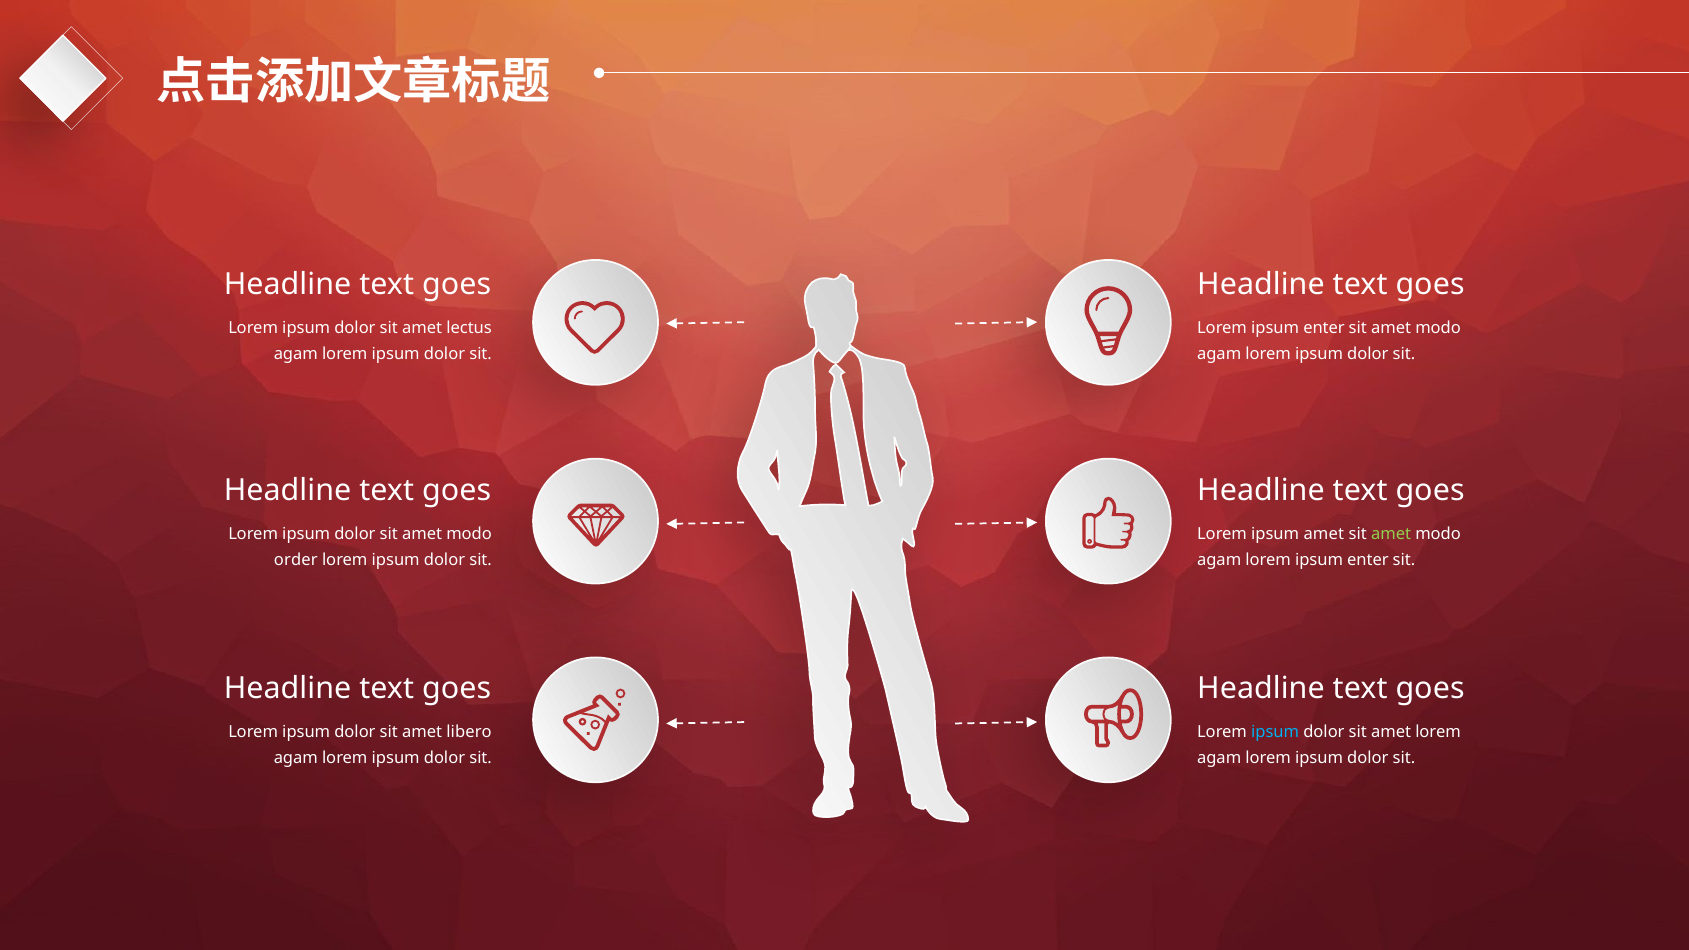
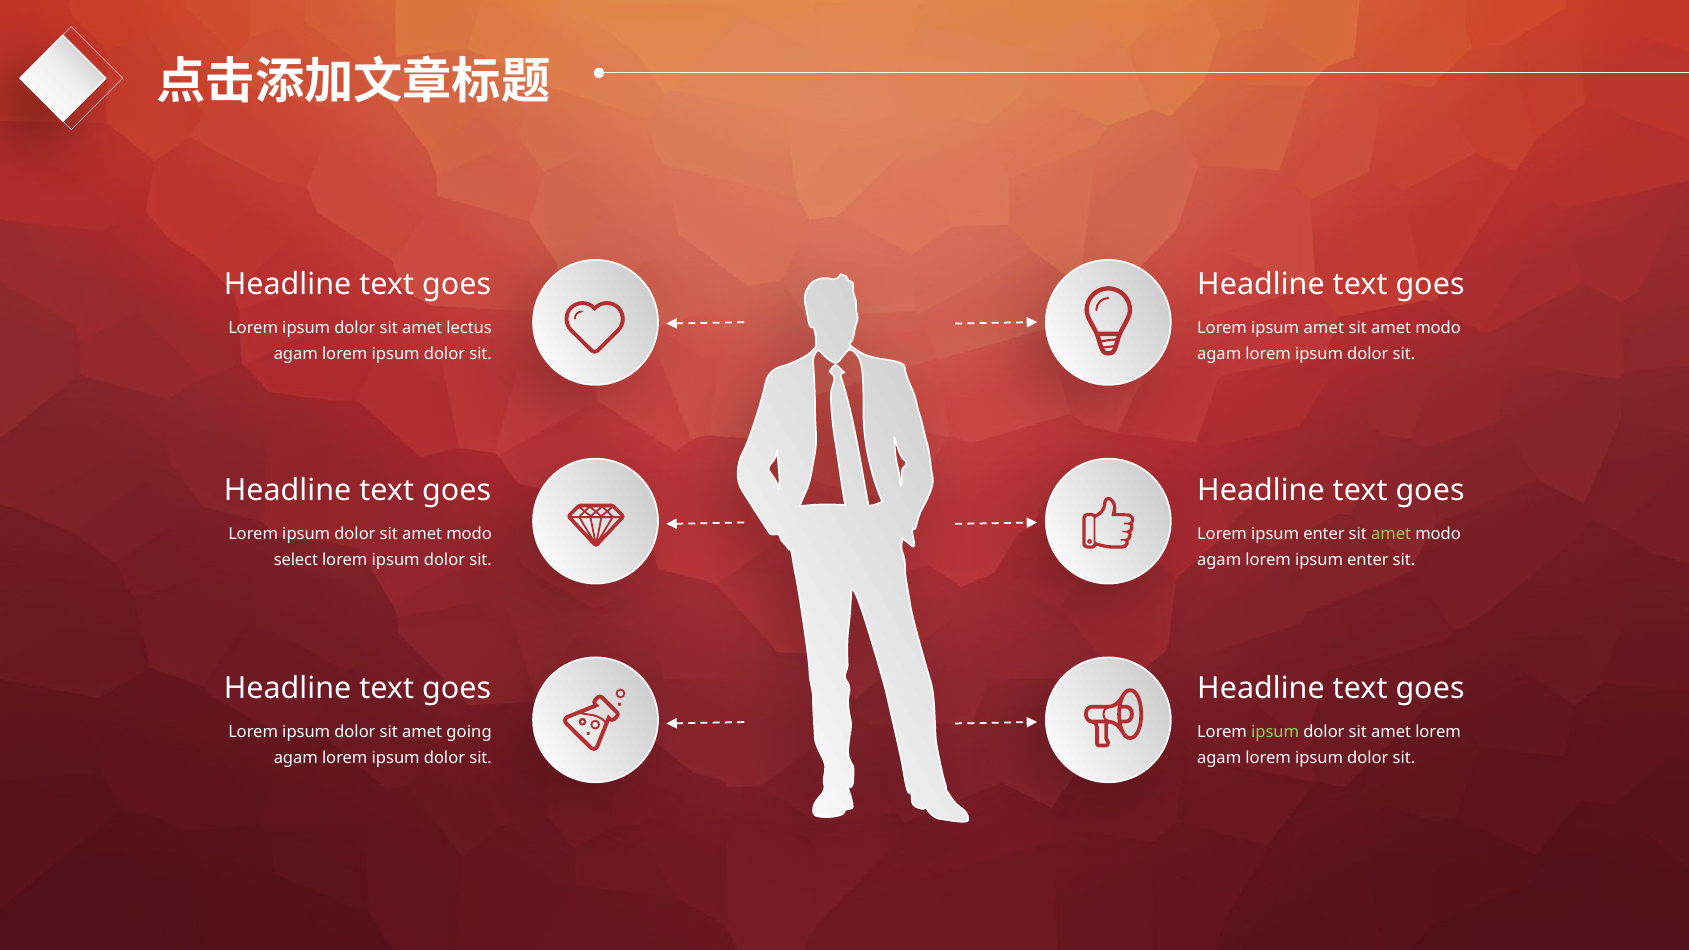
enter: enter -> amet (1324, 328)
amet: amet -> enter (1324, 534)
order: order -> select (296, 560)
libero: libero -> going (469, 732)
ipsum colour: light blue -> light green (1275, 732)
